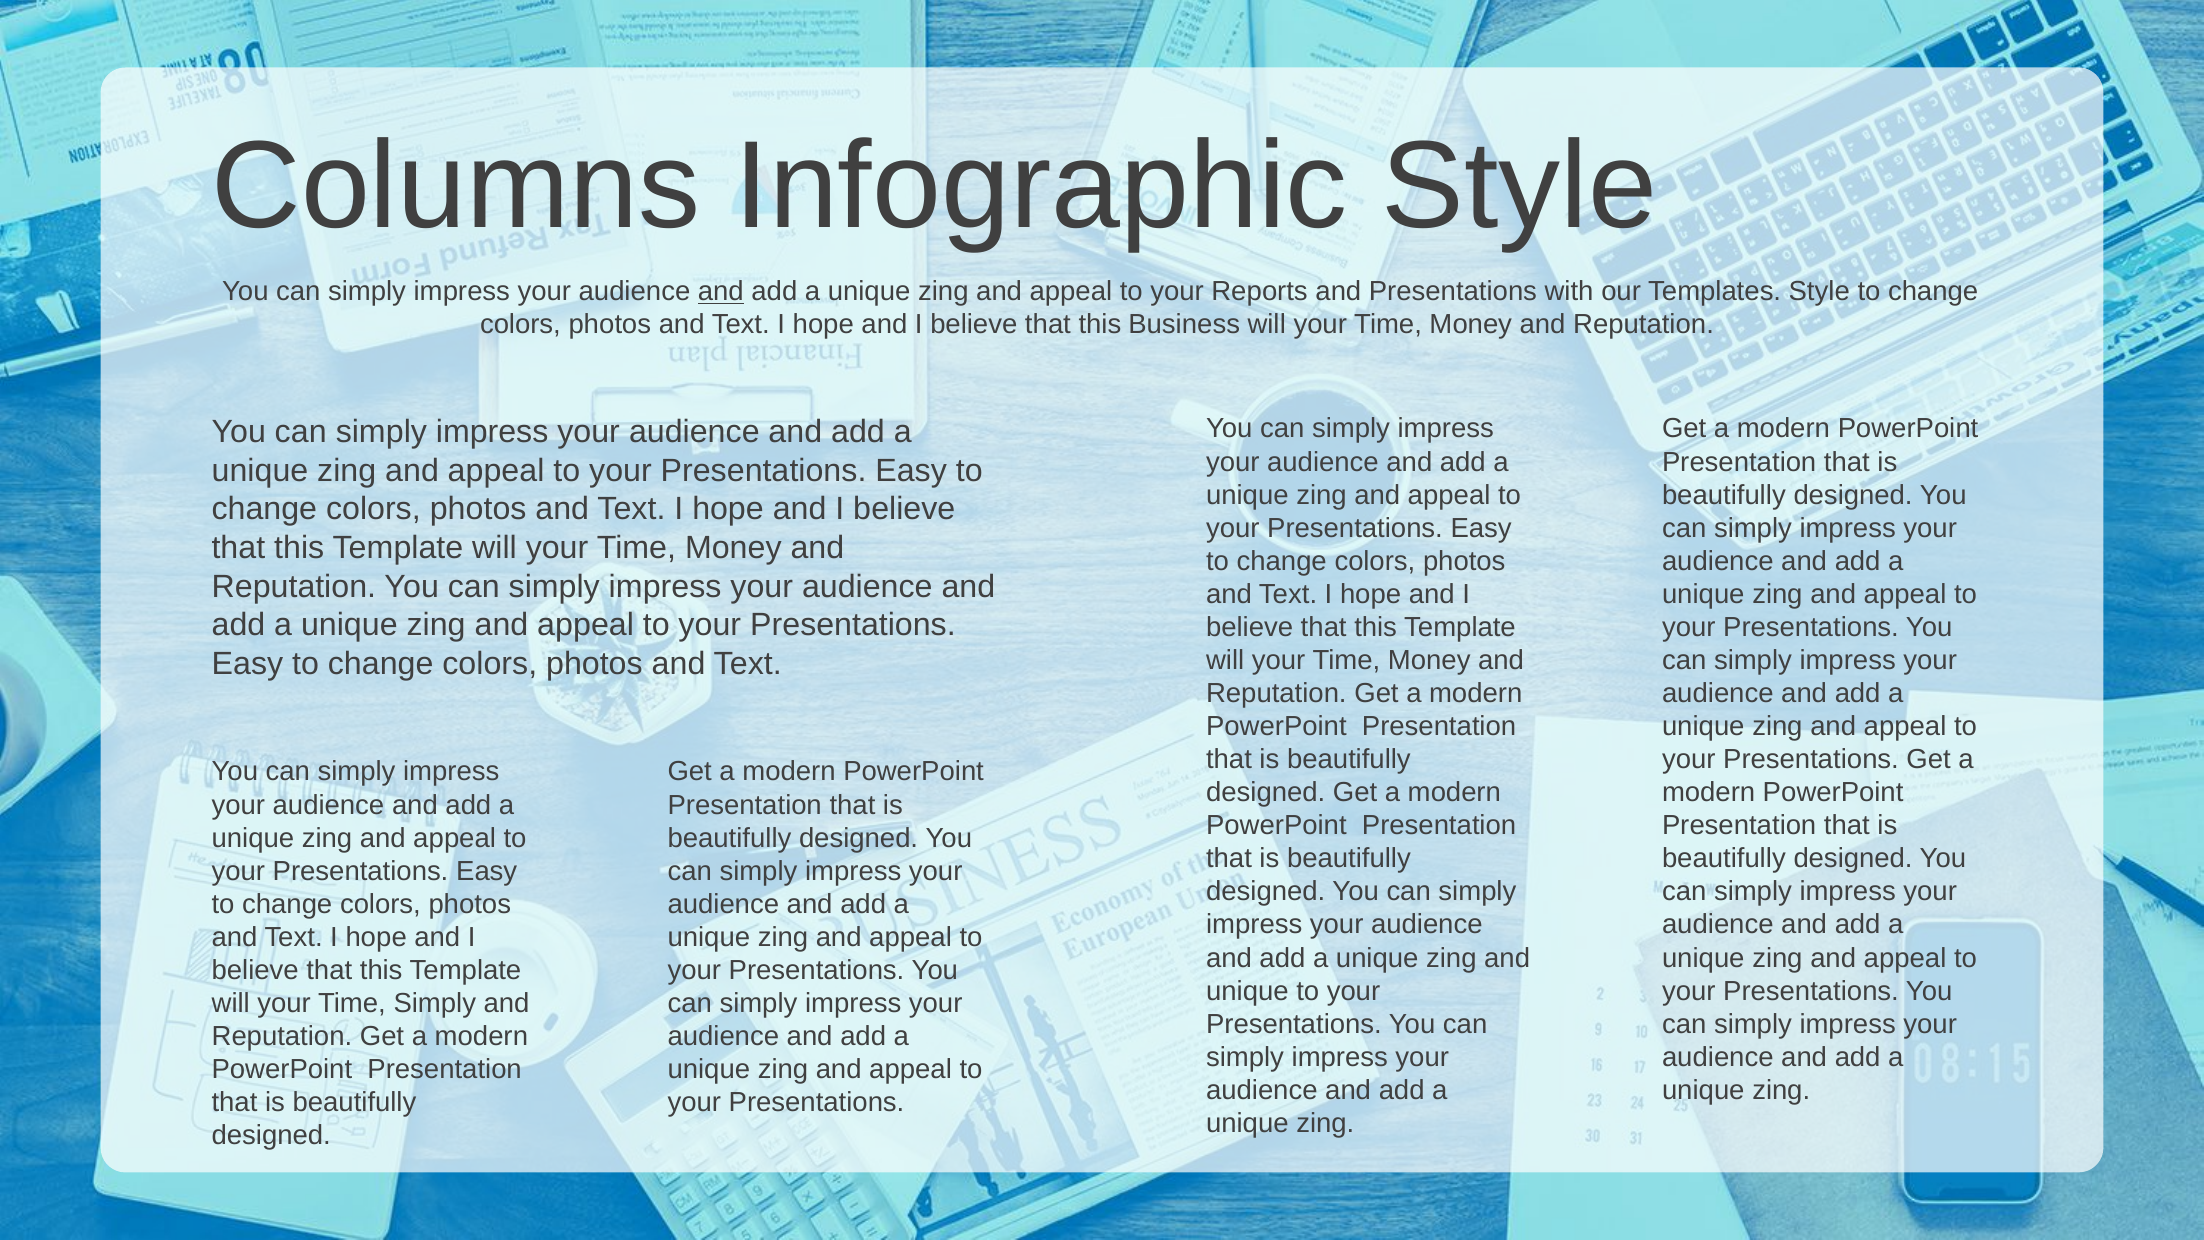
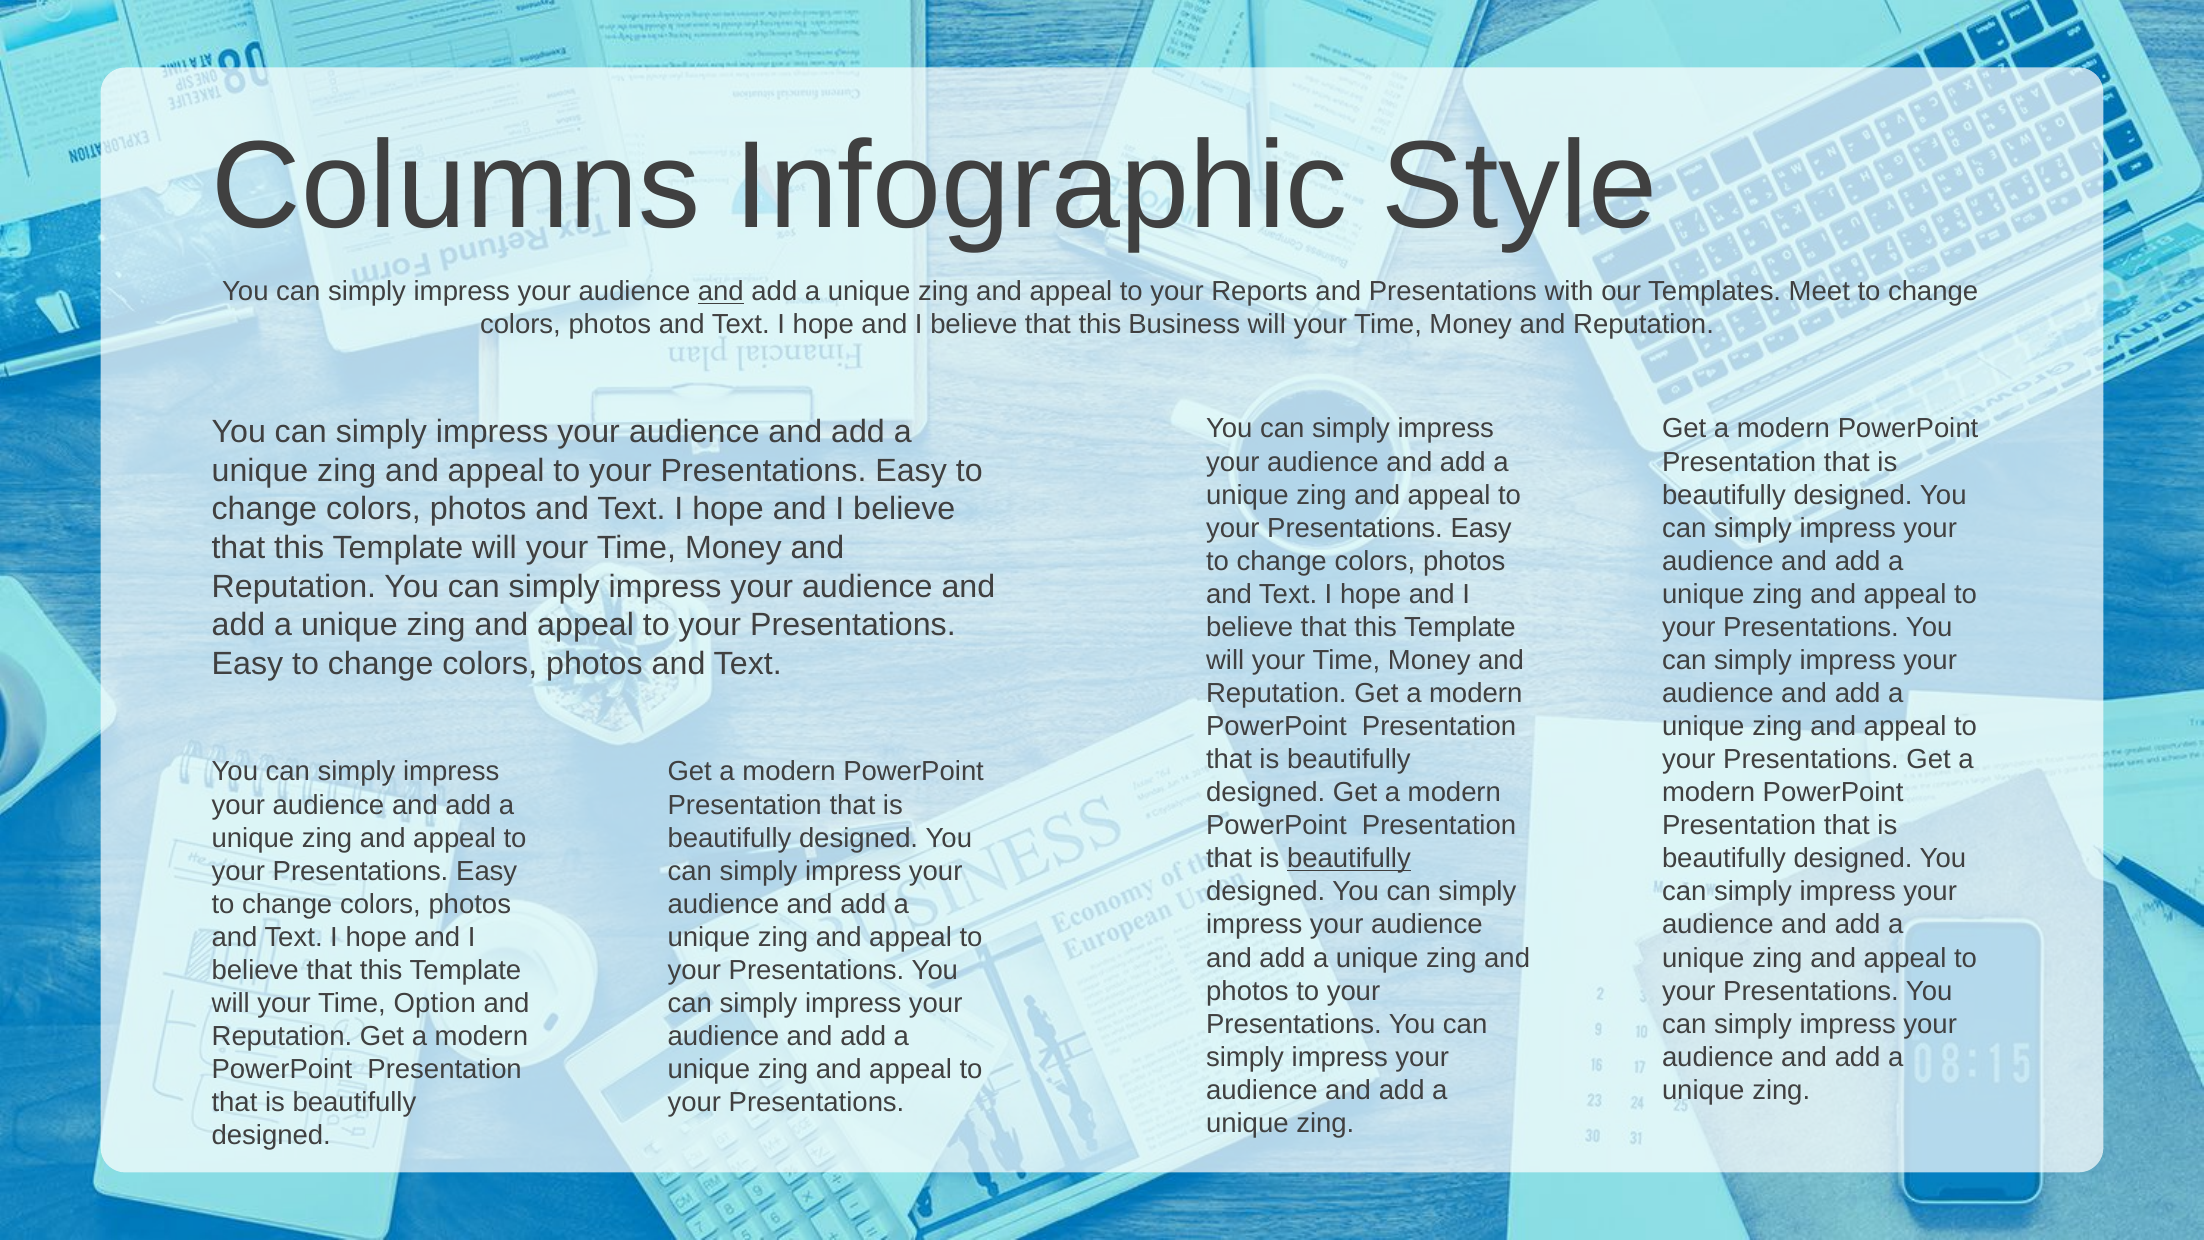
Templates Style: Style -> Meet (1819, 292)
beautifully underline: none -> present (1349, 859)
unique: unique -> photos (1247, 991)
Time Simply: Simply -> Option (435, 1003)
